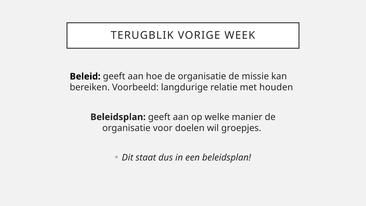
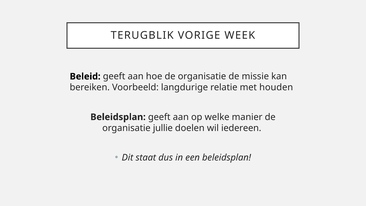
voor: voor -> jullie (163, 128)
groepjes: groepjes -> iedereen (241, 128)
